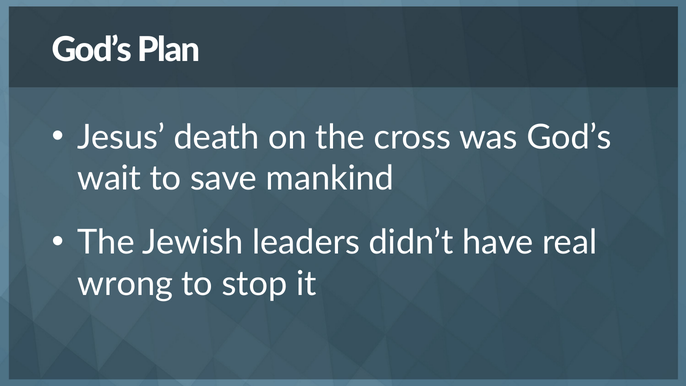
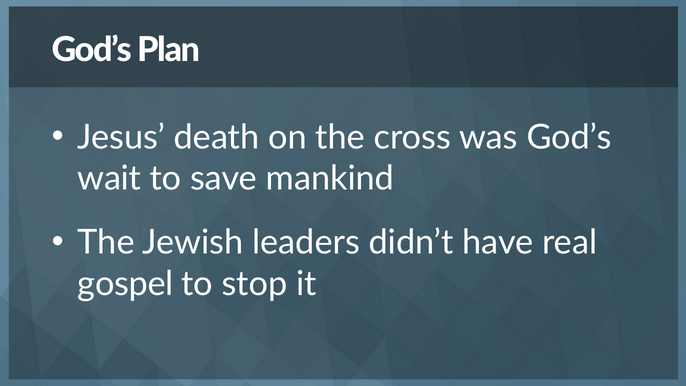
wrong: wrong -> gospel (125, 284)
